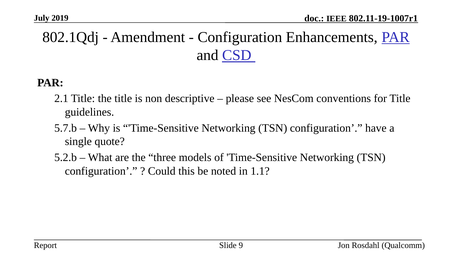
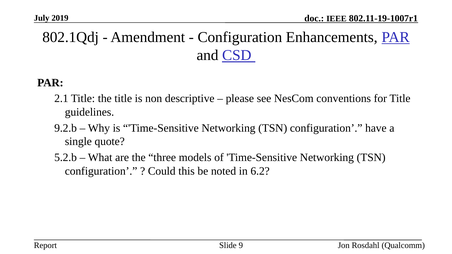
5.7.b: 5.7.b -> 9.2.b (66, 128)
1.1: 1.1 -> 6.2 (260, 171)
